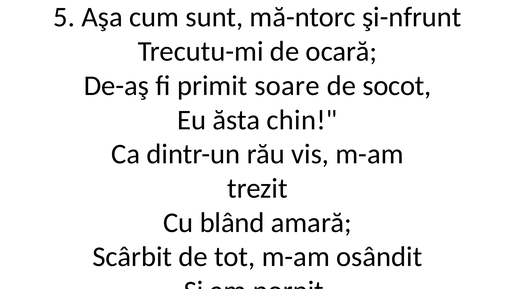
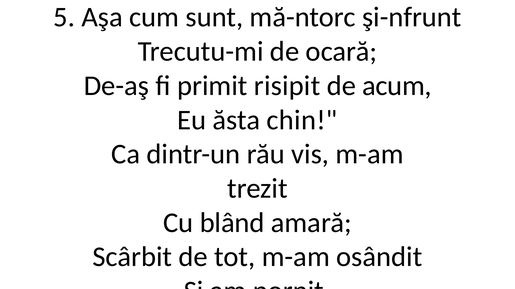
soare: soare -> risipit (287, 86)
socot: socot -> acum (397, 86)
